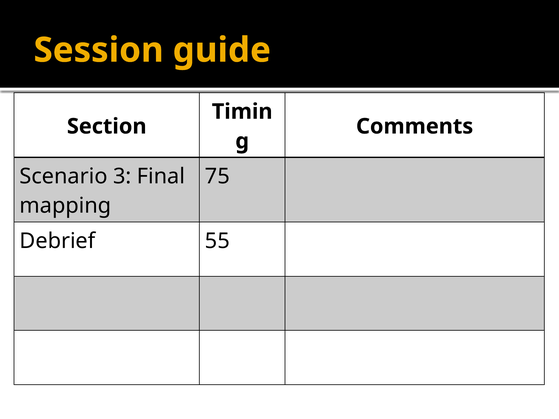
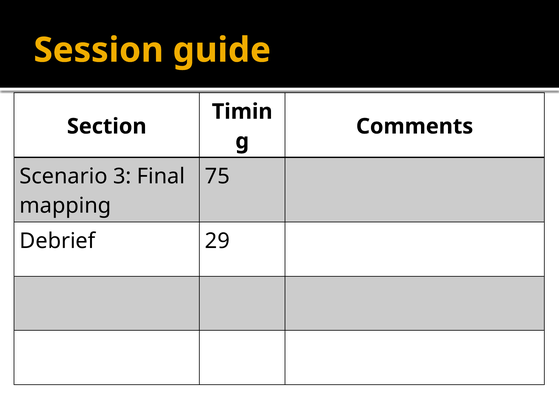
55: 55 -> 29 (217, 241)
